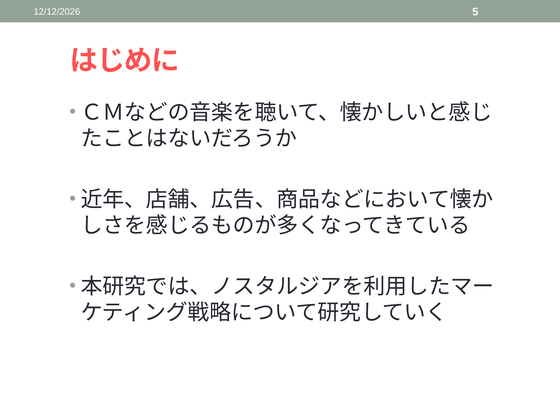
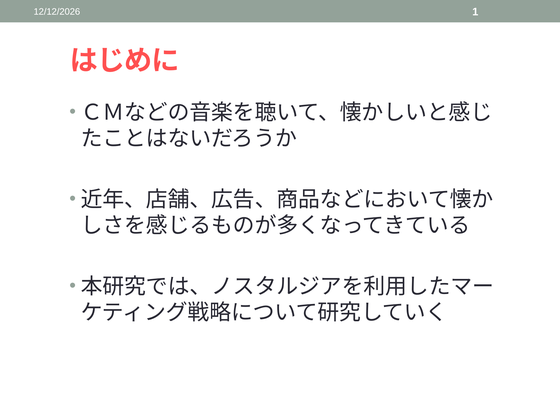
5: 5 -> 1 (475, 12)
